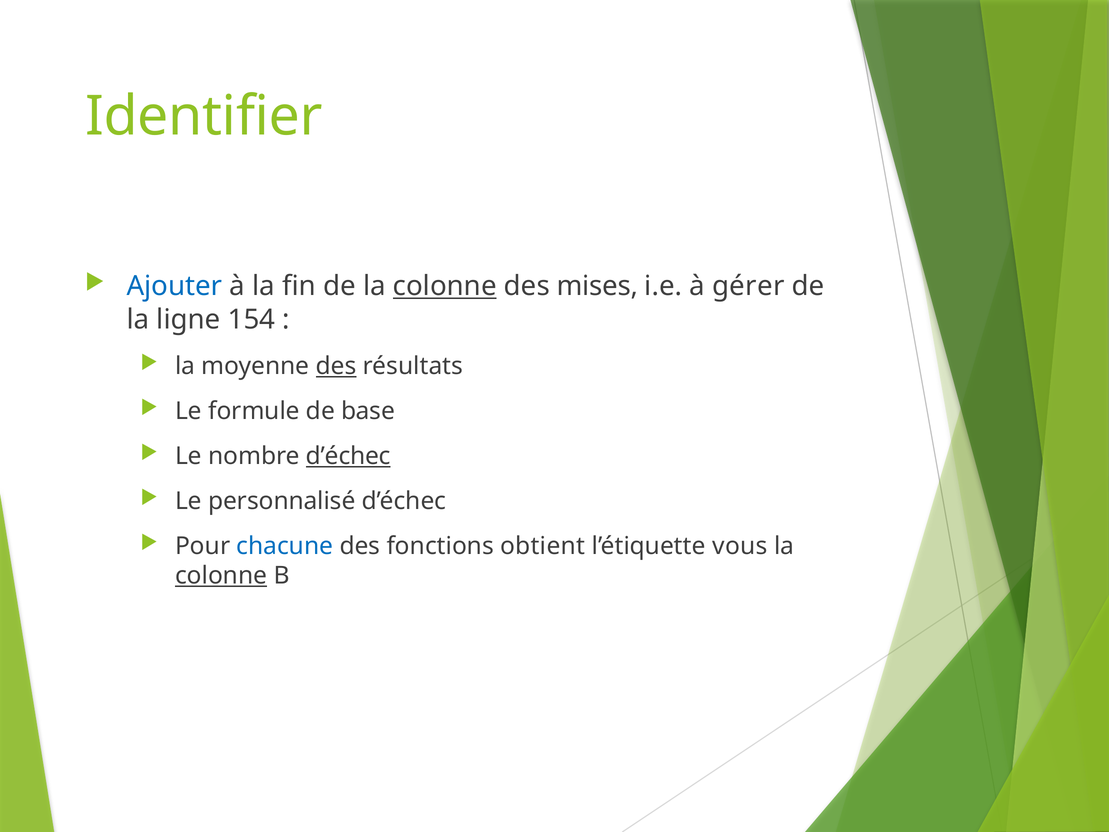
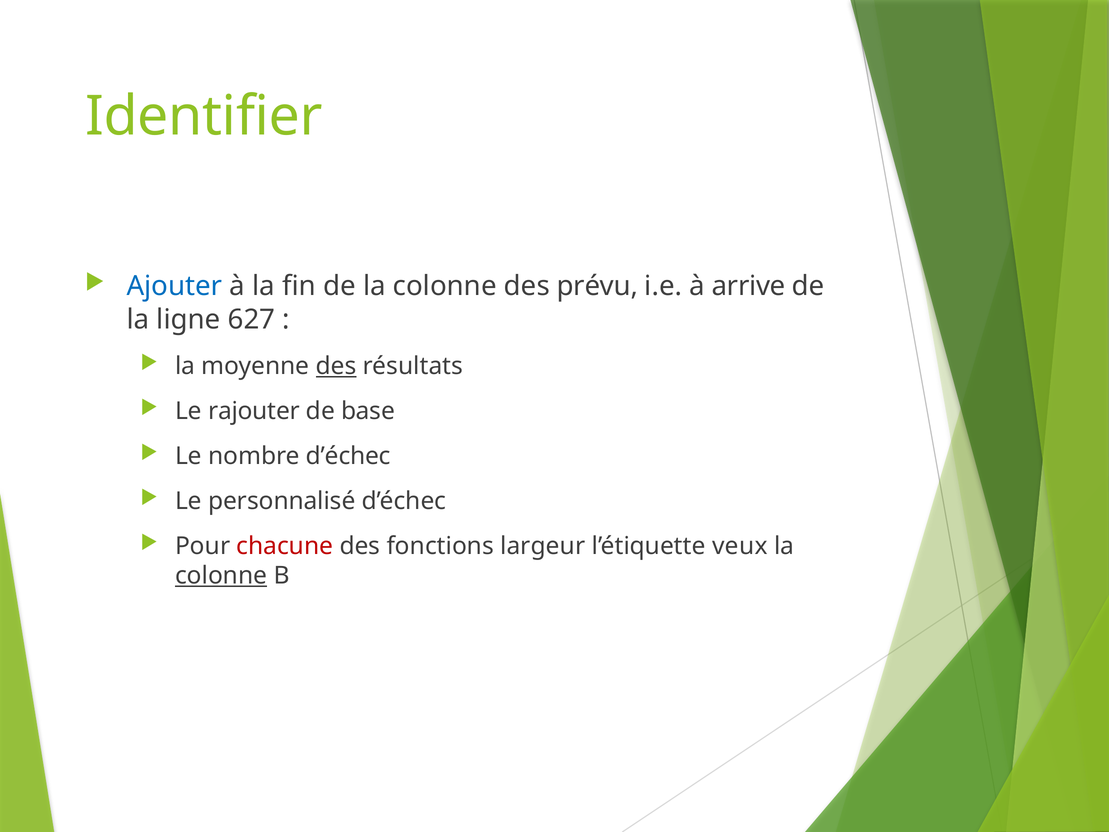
colonne underline: present -> none (445, 286)
mises: mises -> prévu (597, 286)
gérer: gérer -> arrive (749, 286)
154: 154 -> 627 (251, 319)
formule: formule -> rajouter (254, 411)
d’échec underline: present -> none (348, 456)
chacune colour: blue -> red (285, 546)
obtient: obtient -> largeur (543, 546)
vous: vous -> veux (740, 546)
